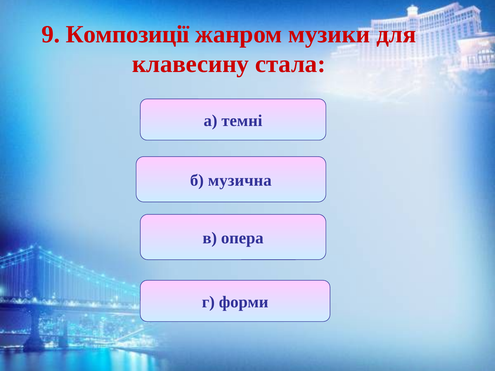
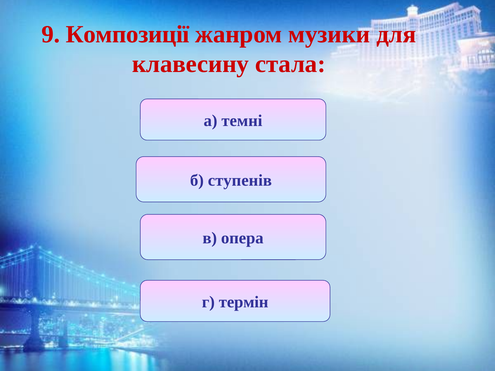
музична: музична -> ступенів (240, 181)
форми: форми -> термін (244, 302)
